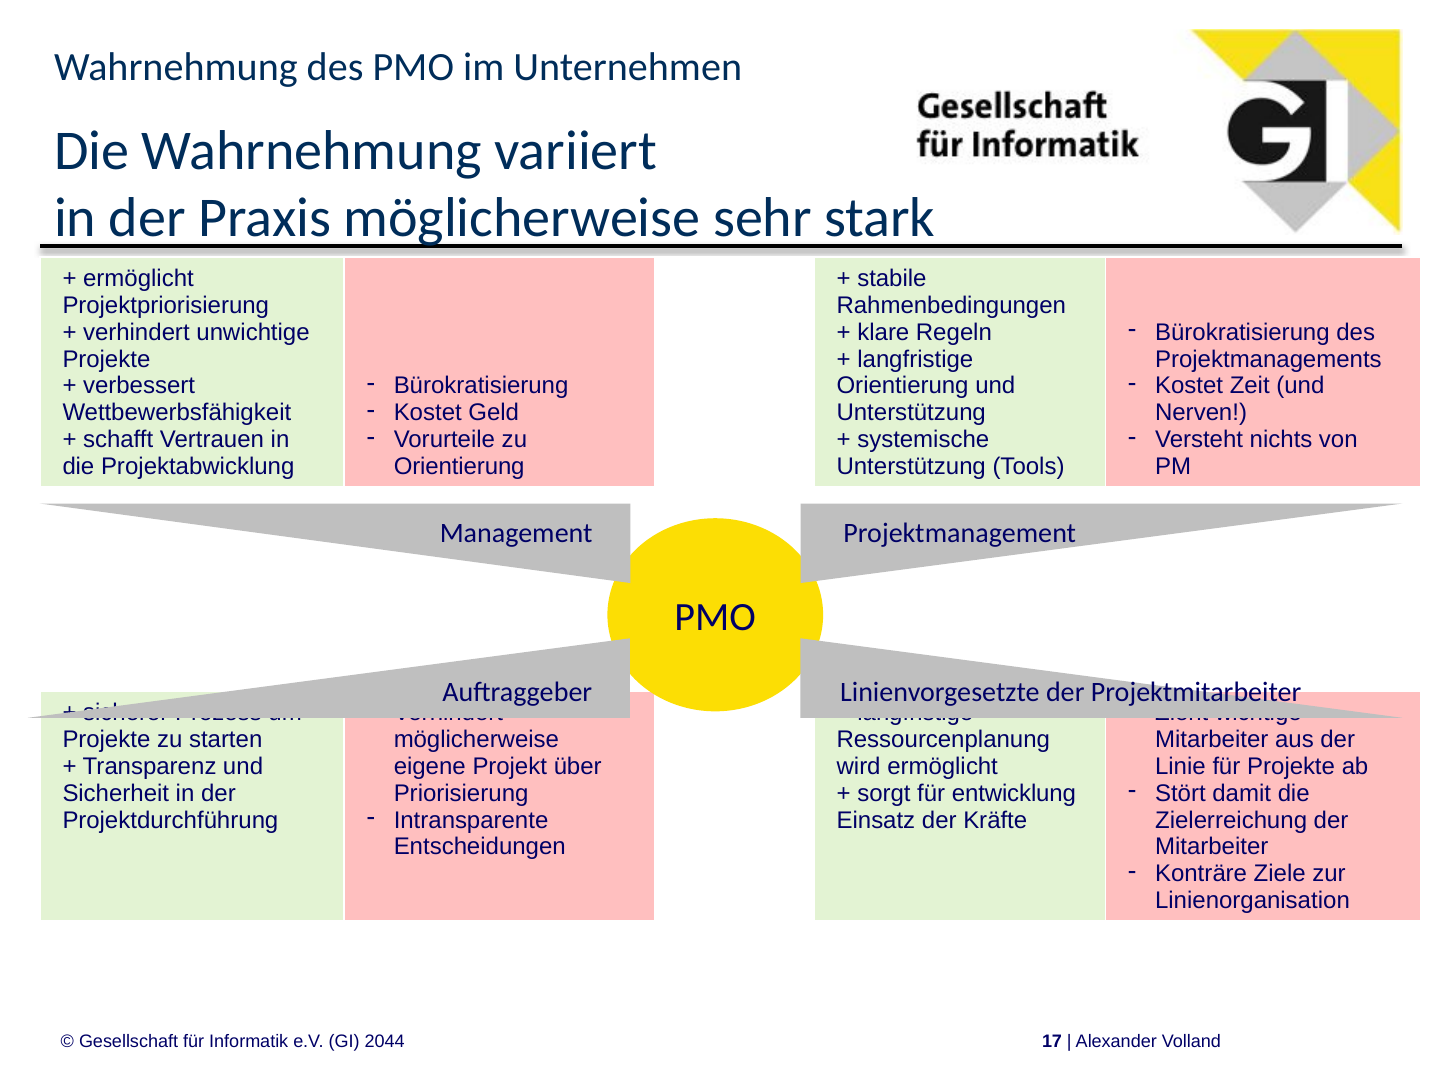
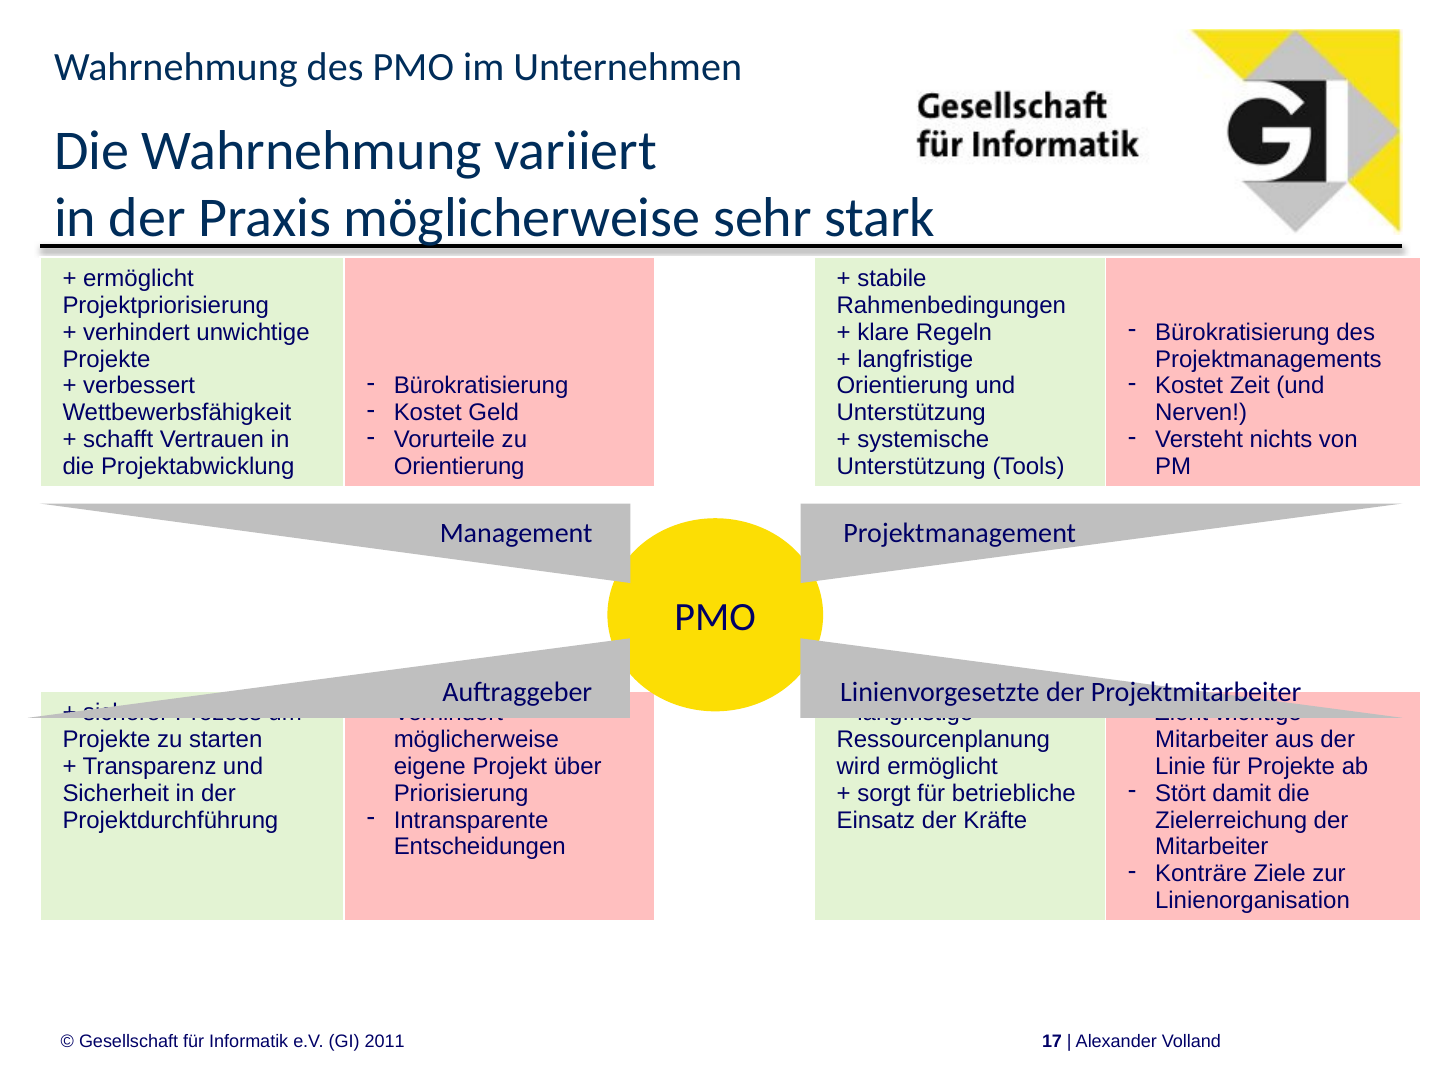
entwicklung: entwicklung -> betriebliche (1014, 793)
2044: 2044 -> 2011 (385, 1041)
